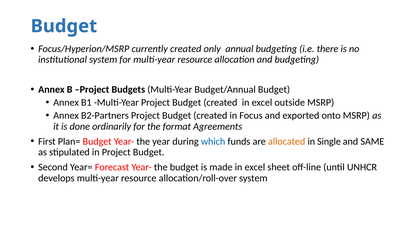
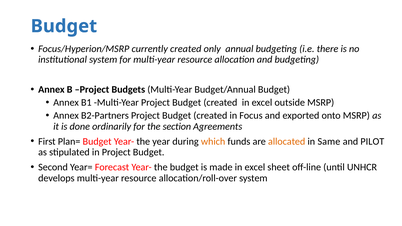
format: format -> section (177, 126)
which colour: blue -> orange (213, 141)
Single: Single -> Same (329, 141)
SAME: SAME -> PILOT (372, 141)
